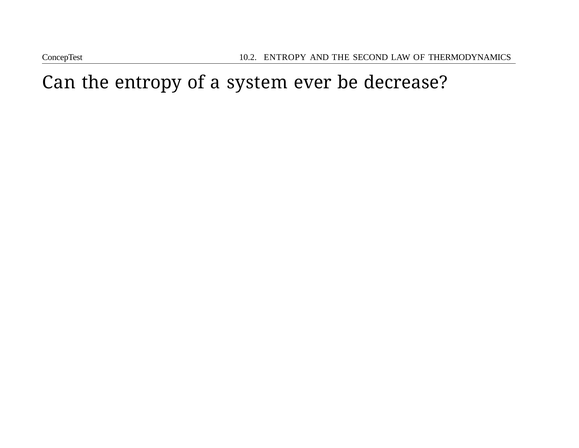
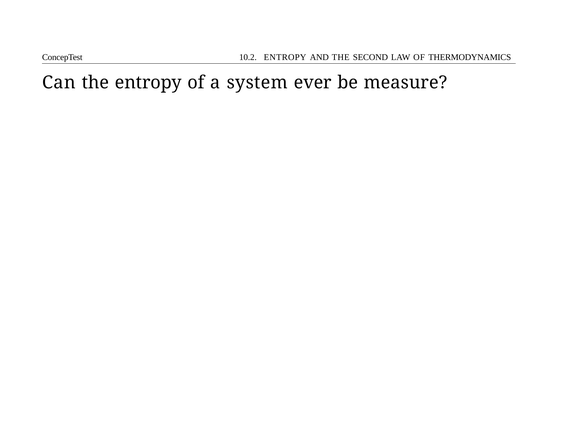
decrease: decrease -> measure (406, 82)
